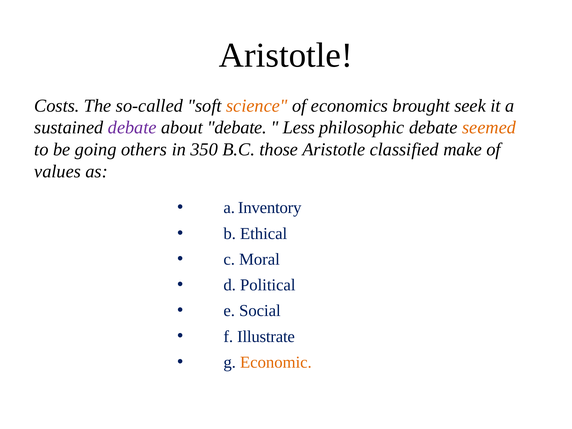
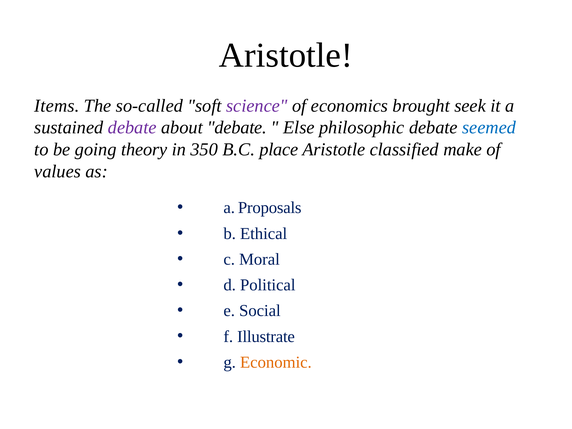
Costs: Costs -> Items (57, 106)
science colour: orange -> purple (257, 106)
Less: Less -> Else (299, 128)
seemed colour: orange -> blue (489, 128)
others: others -> theory (144, 149)
those: those -> place (279, 149)
Inventory: Inventory -> Proposals (270, 208)
